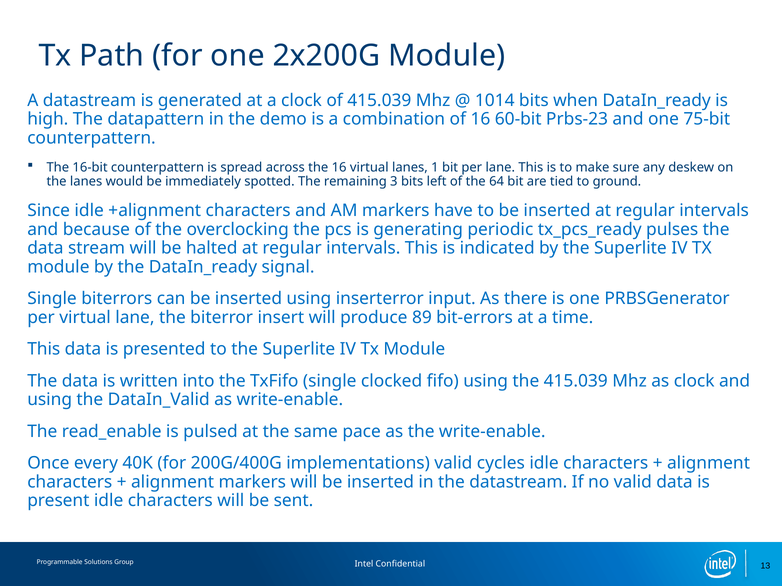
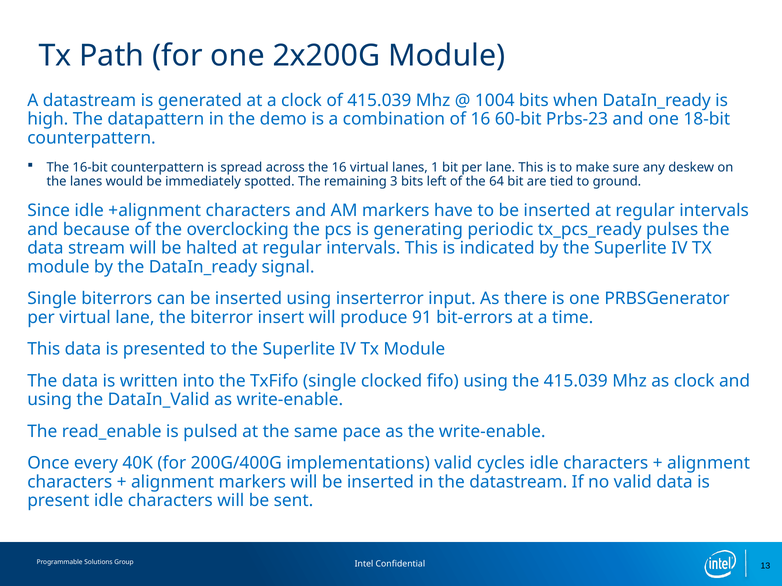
1014: 1014 -> 1004 (495, 100)
75-bit: 75-bit -> 18-bit (707, 119)
89: 89 -> 91 (422, 318)
